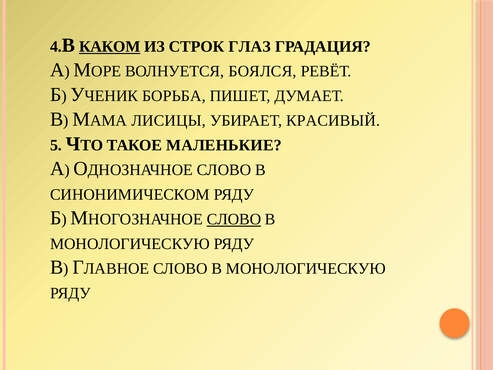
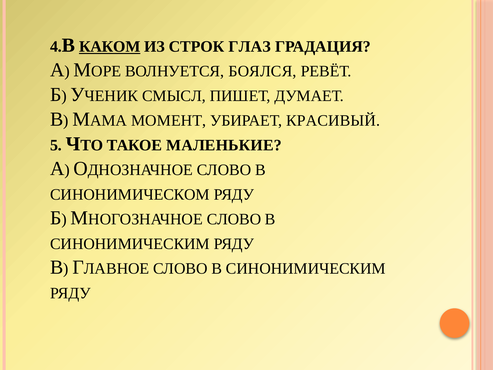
БОРЬБА: БОРЬБА -> СМЫСЛ (174, 96)
ЛИСИЦЫ: ЛИСИЦЫ -> МОМЕНТ (169, 120)
СЛОВО underline: present -> none (234, 219)
МОНОЛОГИЧЕСКУЮ: МОНОЛОГИЧЕСКУЮ -> СИНОНИМИЧЕСКИМ (130, 244)
МОНОЛОГИЧЕСКУЮ: МОНОЛОГИЧЕСКУЮ -> СИНОНИМИЧЕСКИМ (306, 268)
